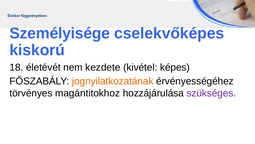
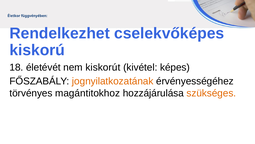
Személyisége: Személyisége -> Rendelkezhet (60, 33)
kezdete: kezdete -> kiskorút (103, 67)
szükséges colour: purple -> orange (211, 93)
